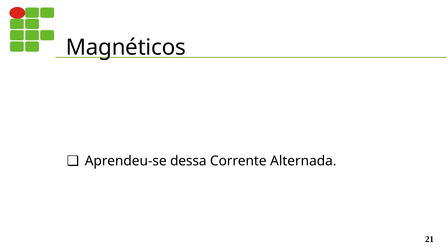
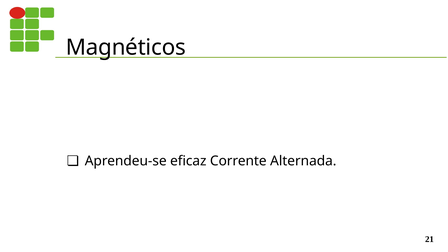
dessa: dessa -> eficaz (188, 161)
